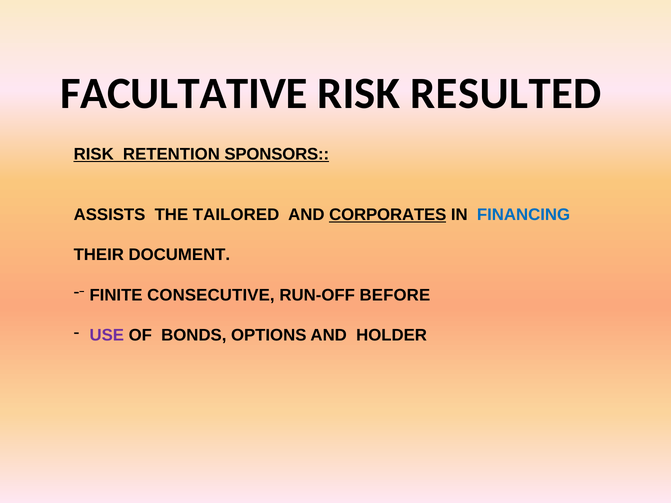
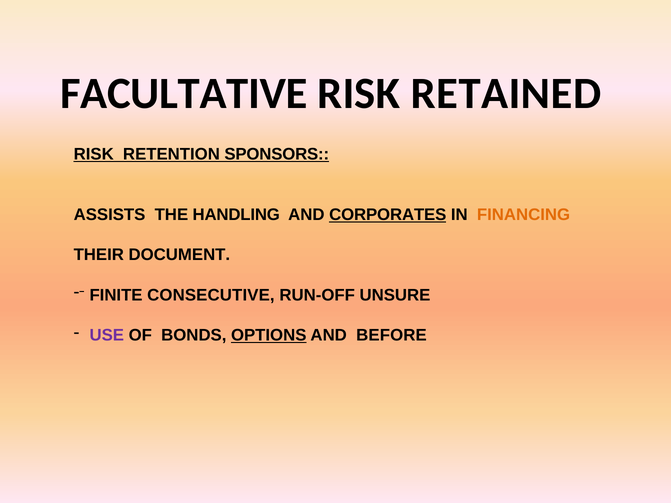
RESULTED: RESULTED -> RETAINED (506, 94)
TAILORED: TAILORED -> HANDLING (236, 215)
FINANCING colour: blue -> orange (523, 215)
BEFORE: BEFORE -> UNSURE (395, 295)
OPTIONS underline: none -> present (269, 335)
HOLDER: HOLDER -> BEFORE (391, 335)
